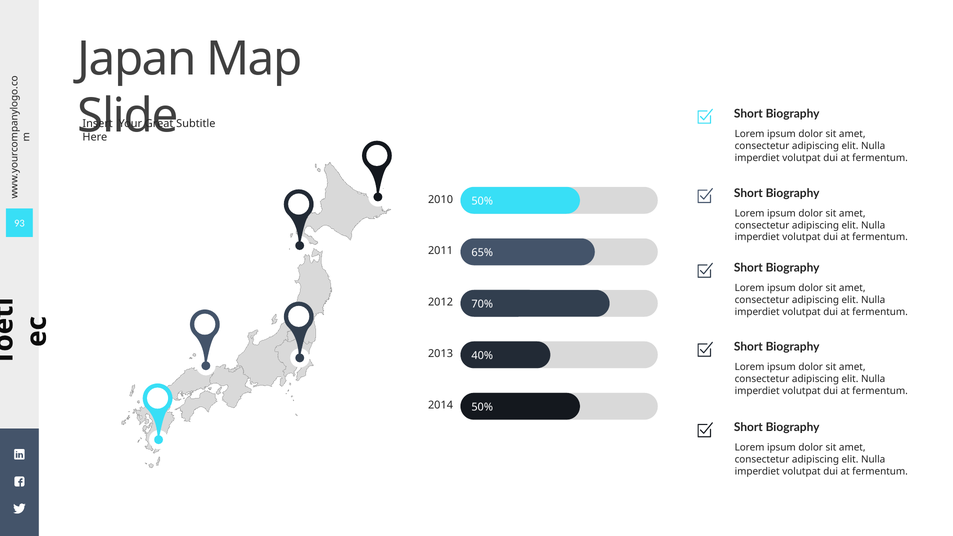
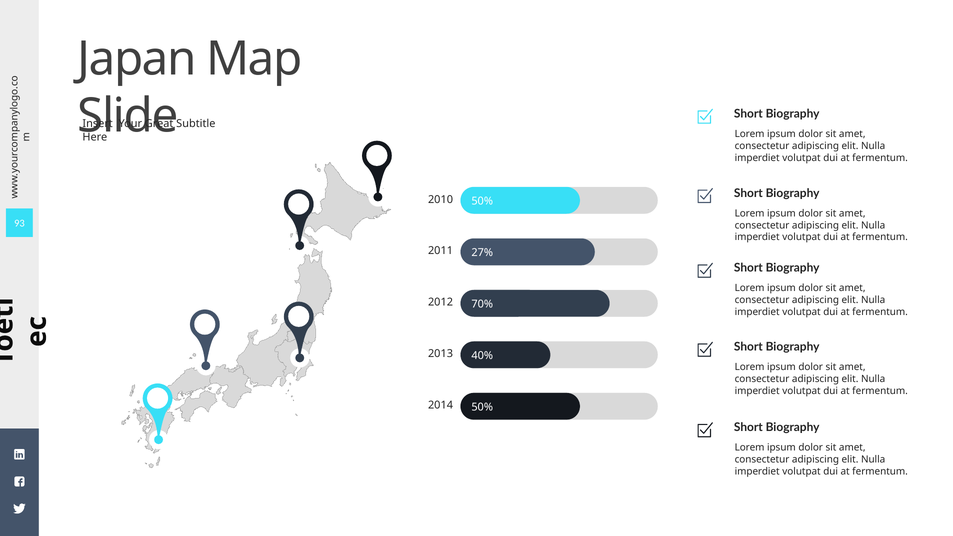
65%: 65% -> 27% (482, 253)
